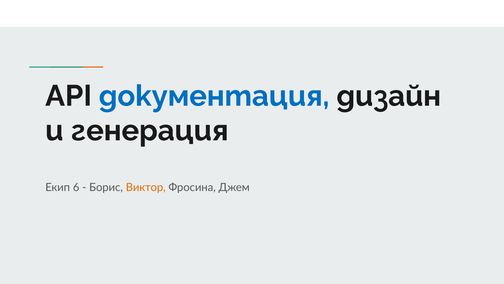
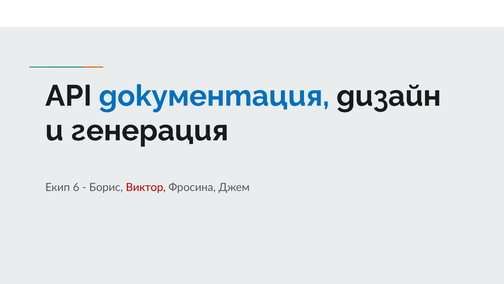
Виктор colour: orange -> red (146, 187)
